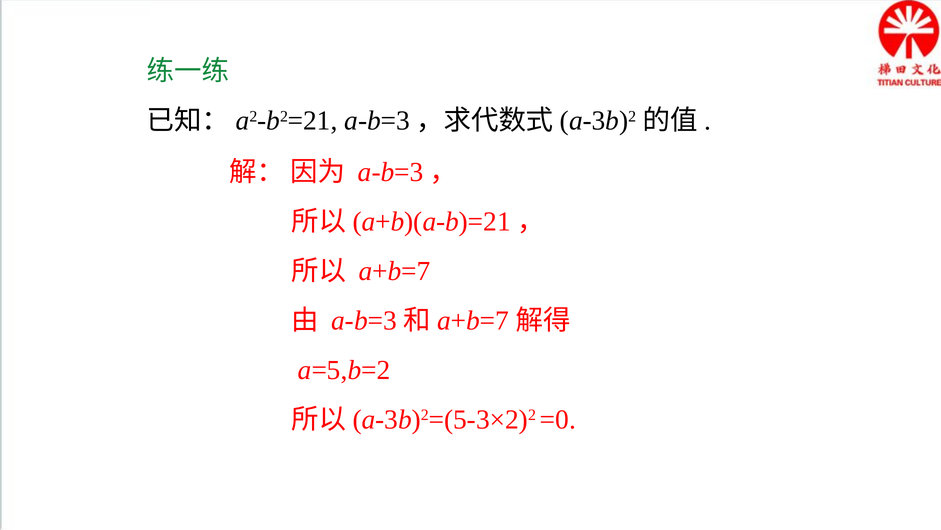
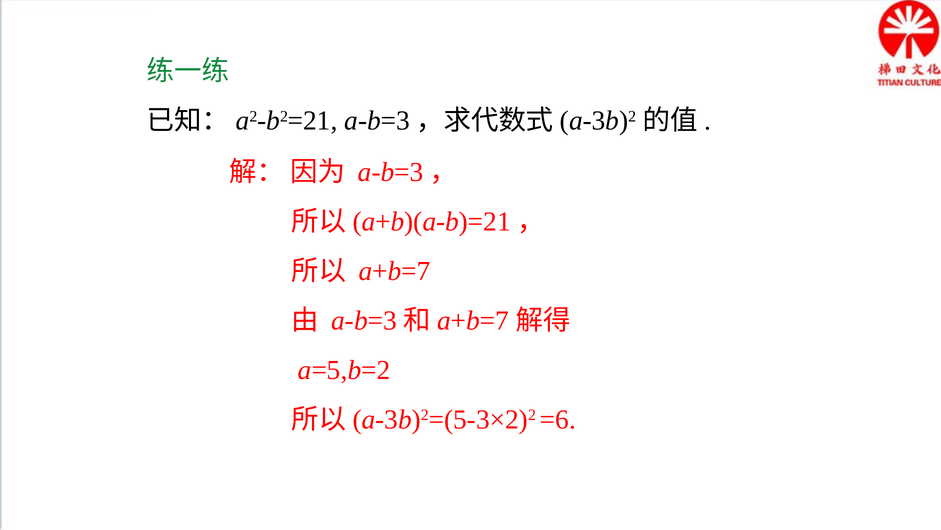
=0: =0 -> =6 (558, 419)
